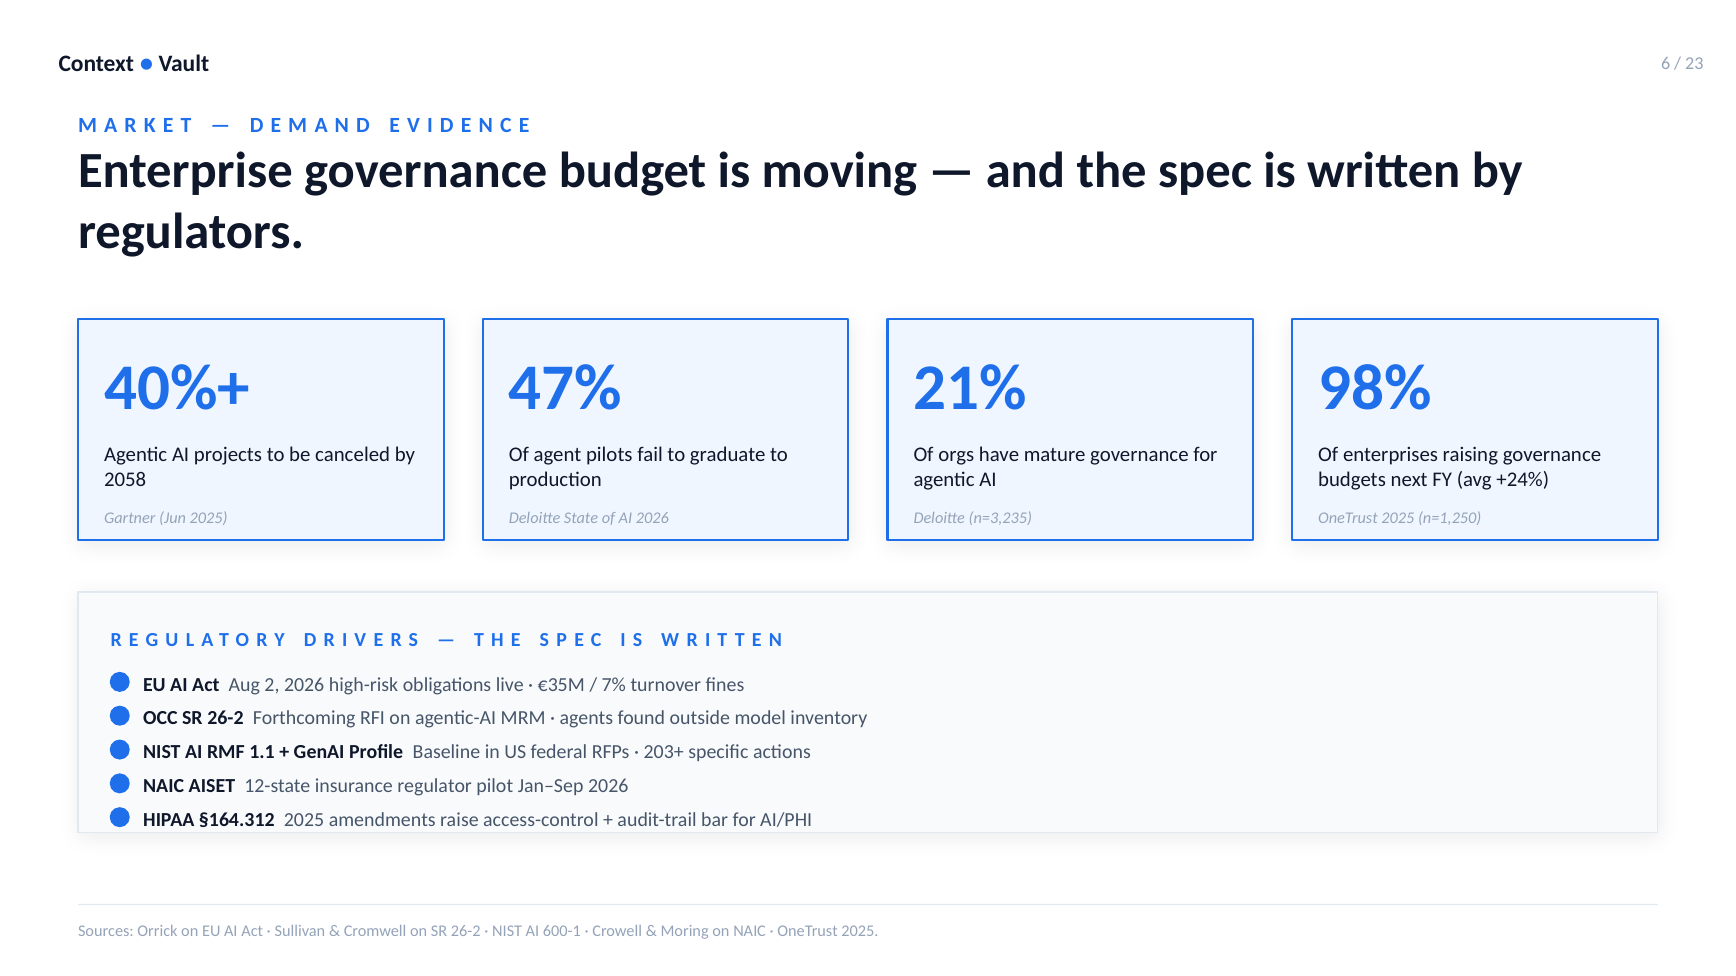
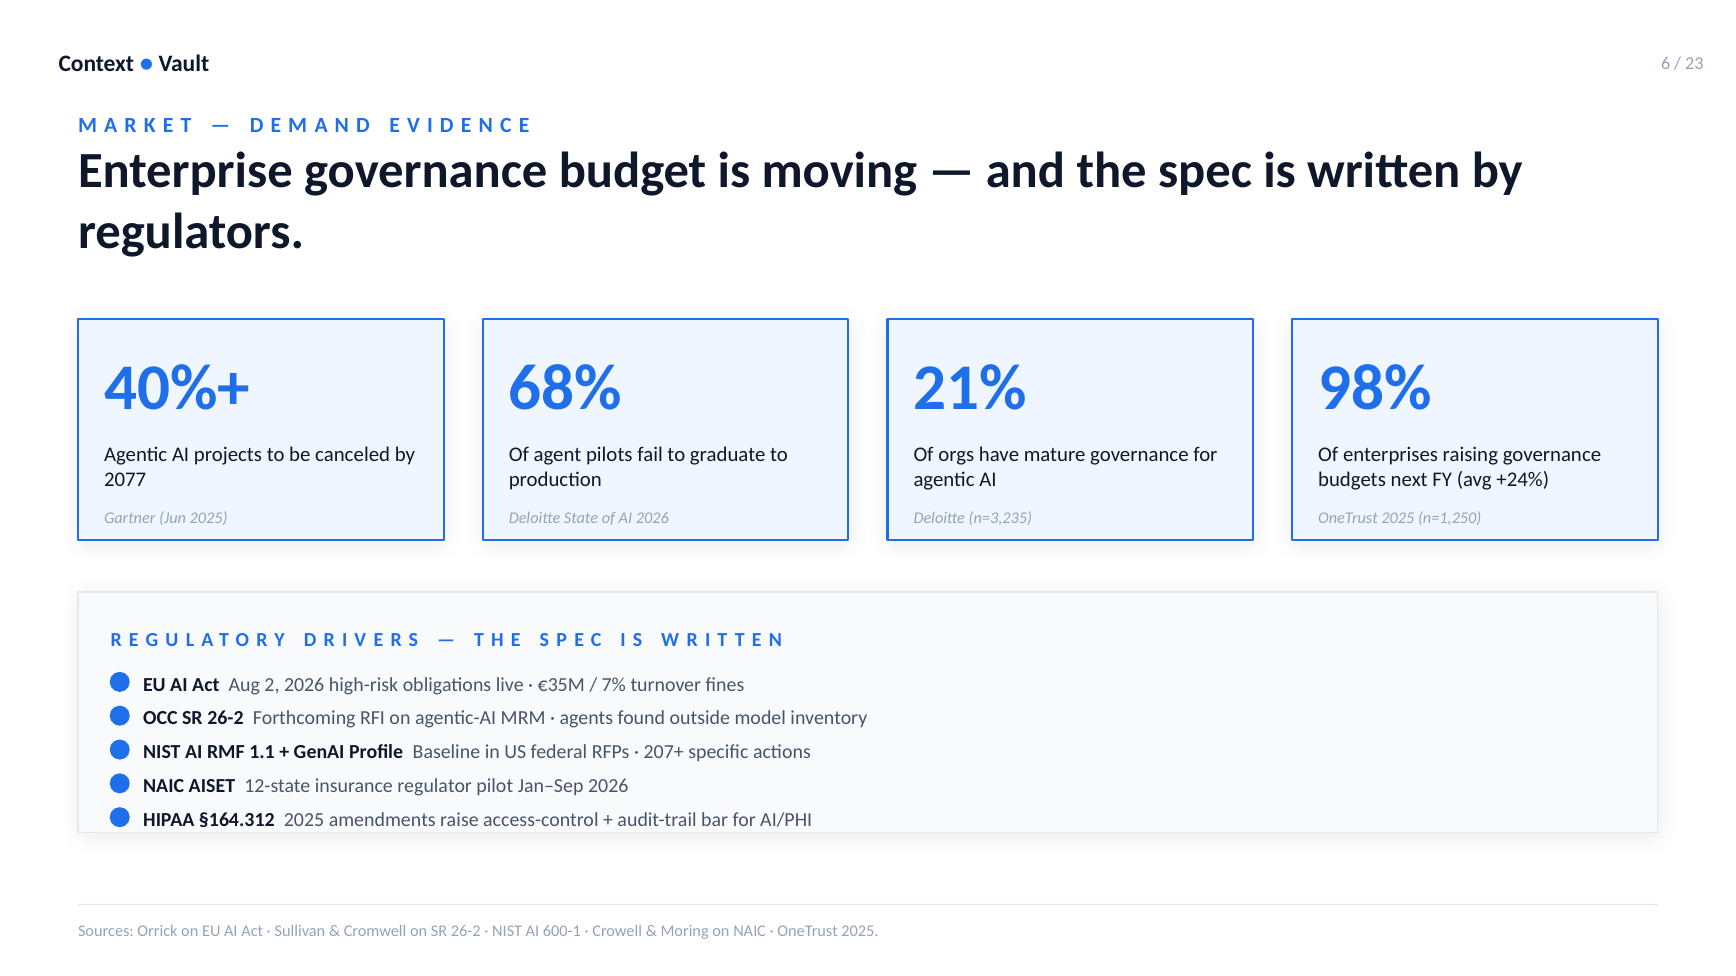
47%: 47% -> 68% (566, 389)
2058: 2058 -> 2077 (125, 479)
203+: 203+ -> 207+ (664, 753)
